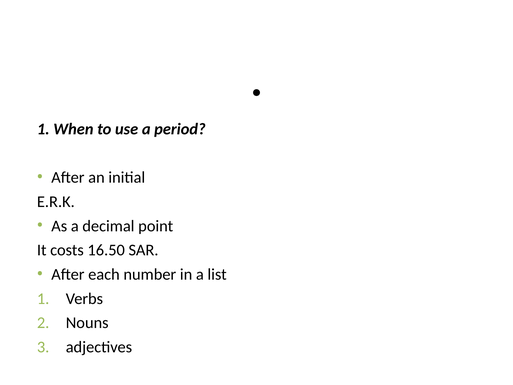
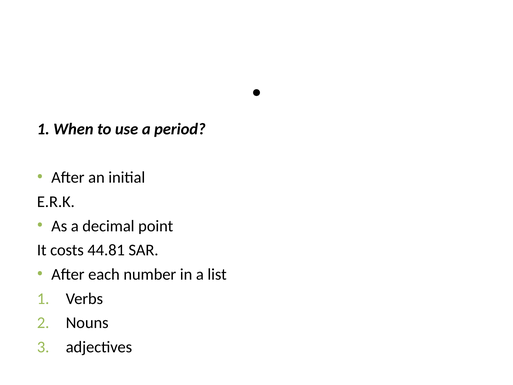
16.50: 16.50 -> 44.81 (106, 250)
